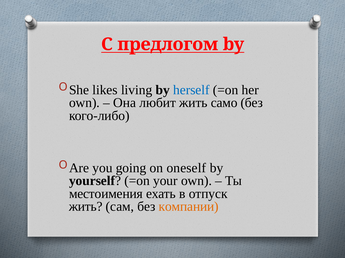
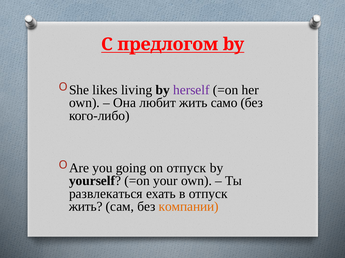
herself colour: blue -> purple (191, 90)
on oneself: oneself -> отпуск (186, 168)
местоимения: местоимения -> развлекаться (106, 194)
